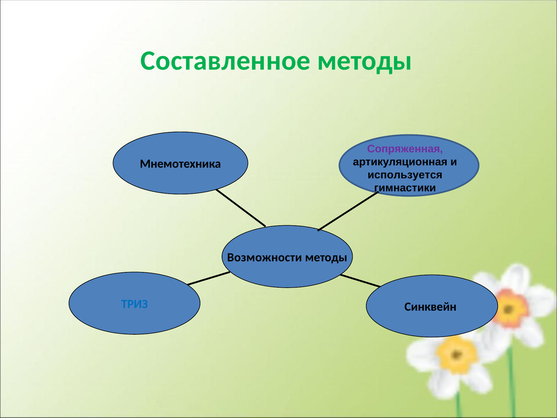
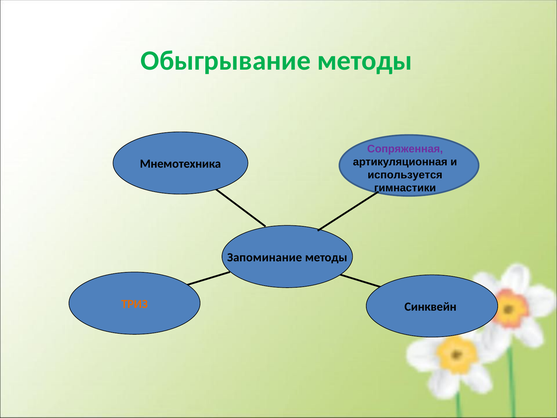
Составленное: Составленное -> Обыгрывание (226, 61)
Возможности: Возможности -> Запоминание (265, 257)
ТРИЗ colour: blue -> orange (134, 304)
